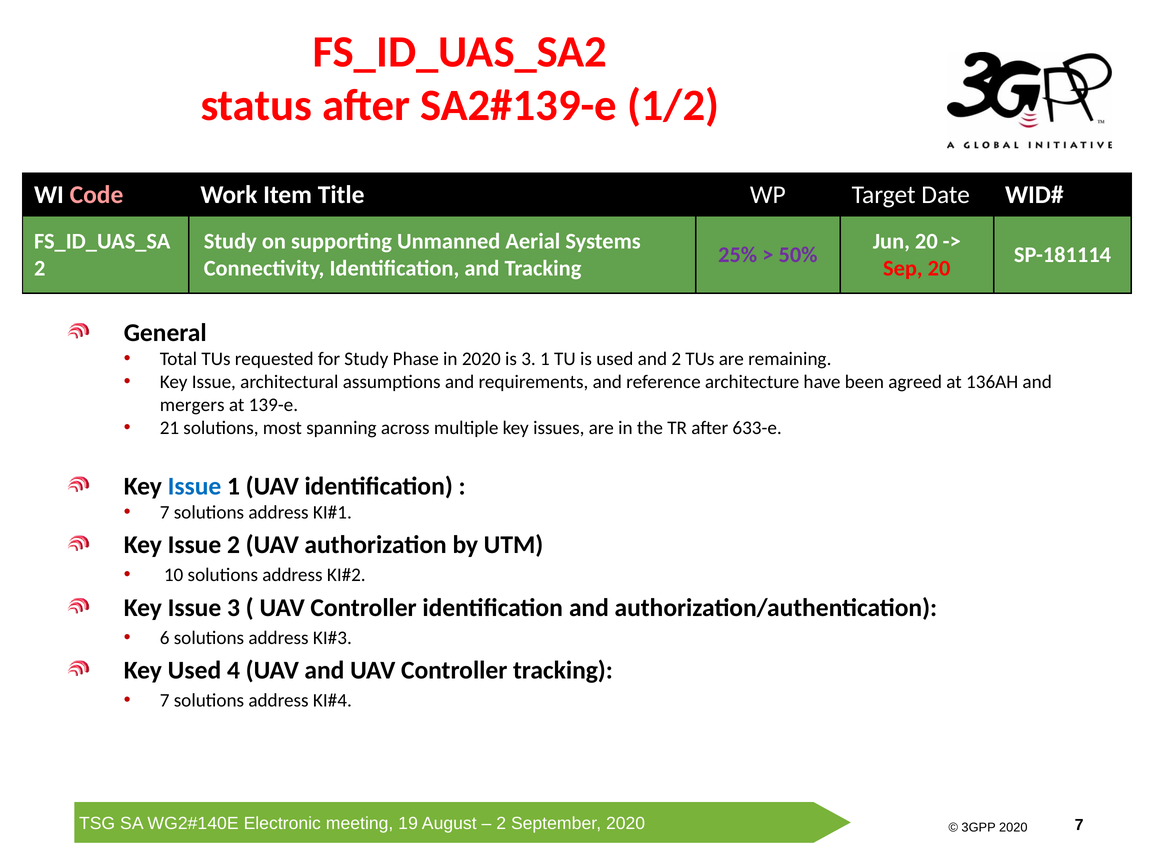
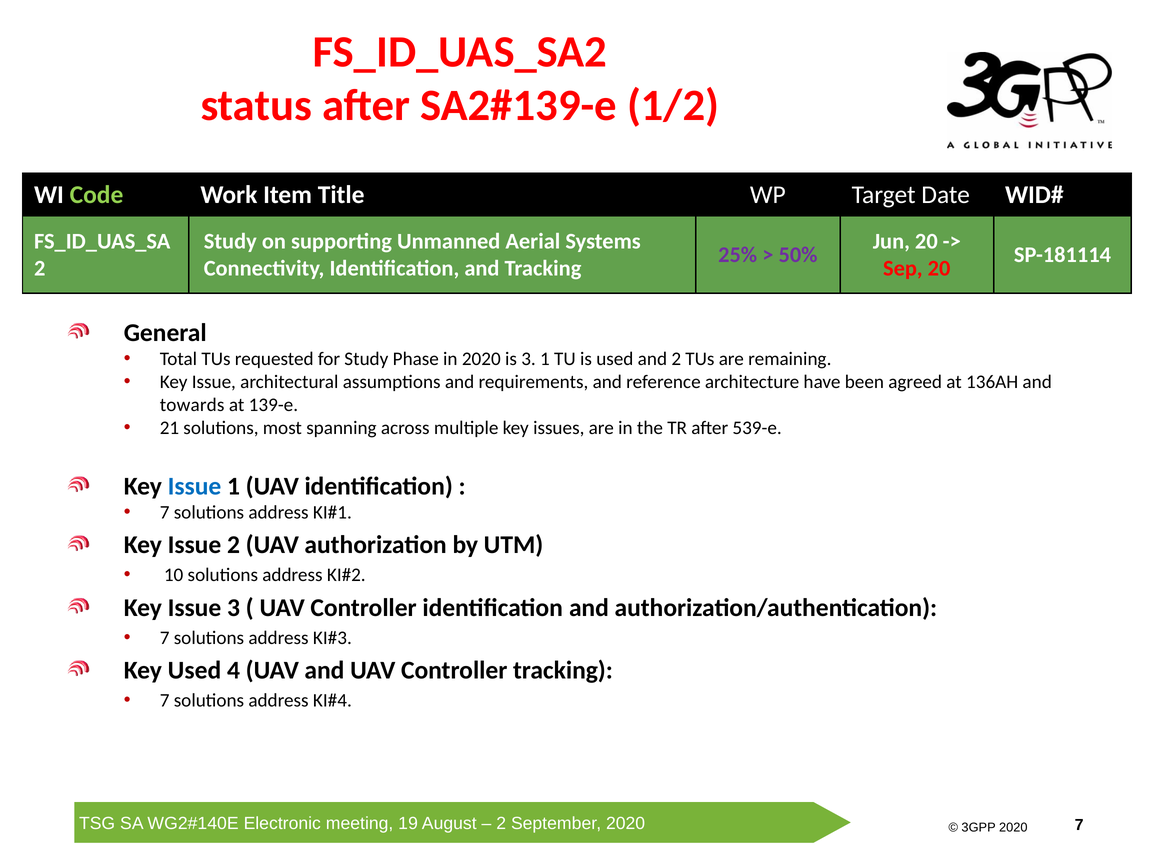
Code colour: pink -> light green (97, 195)
mergers: mergers -> towards (192, 405)
633-e: 633-e -> 539-e (757, 428)
6: 6 -> 7 (165, 638)
